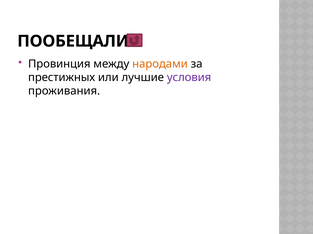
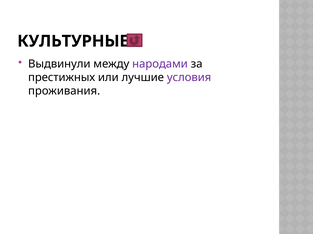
ПООБЕЩАЛИ: ПООБЕЩАЛИ -> КУЛЬТУРНЫЕ (73, 41)
Провинция: Провинция -> Выдвинули (59, 64)
народами colour: orange -> purple (160, 64)
